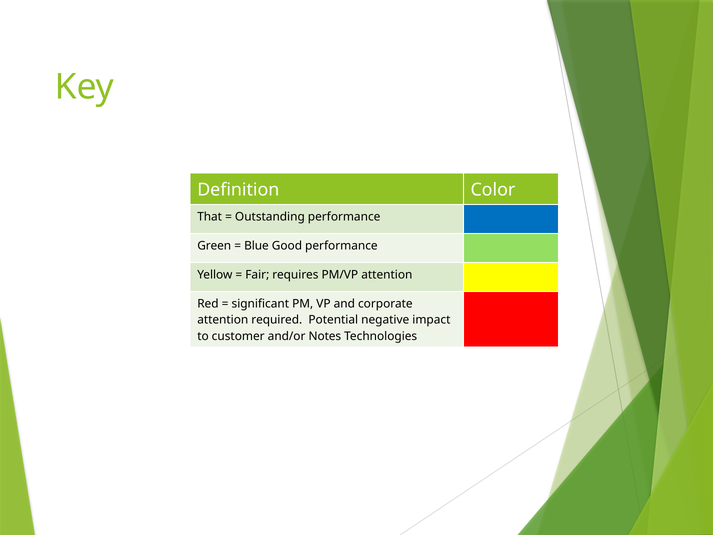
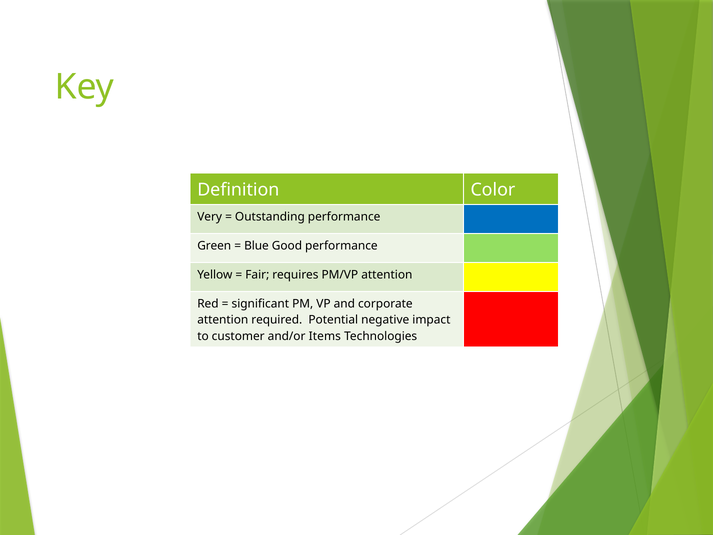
That: That -> Very (210, 217)
Notes: Notes -> Items (325, 336)
